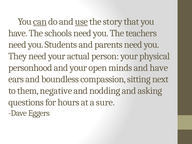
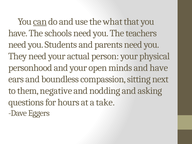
use underline: present -> none (81, 22)
story: story -> what (113, 22)
sure: sure -> take (105, 102)
